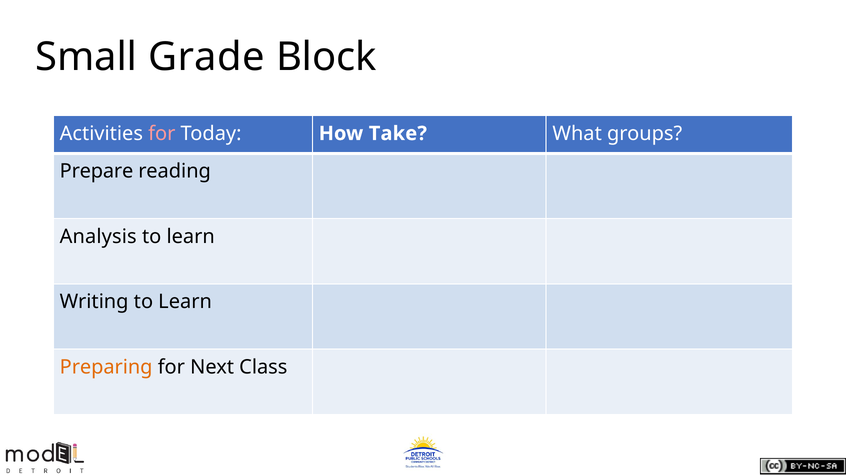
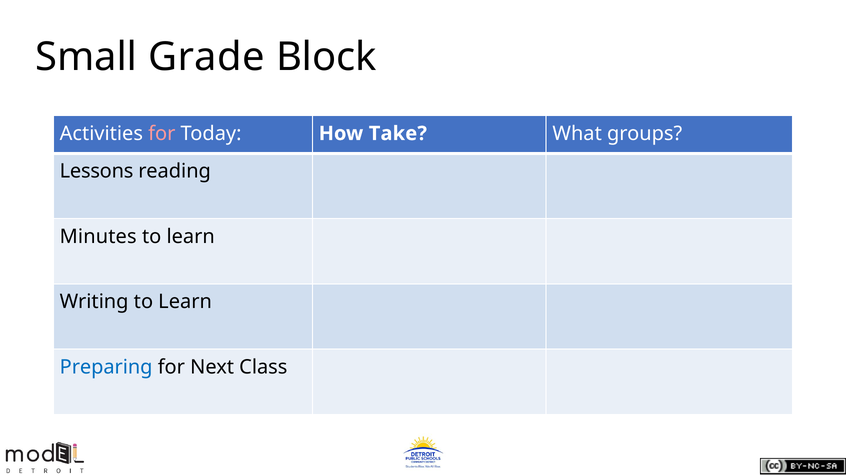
Prepare: Prepare -> Lessons (97, 171)
Analysis: Analysis -> Minutes (98, 237)
Preparing colour: orange -> blue (106, 367)
